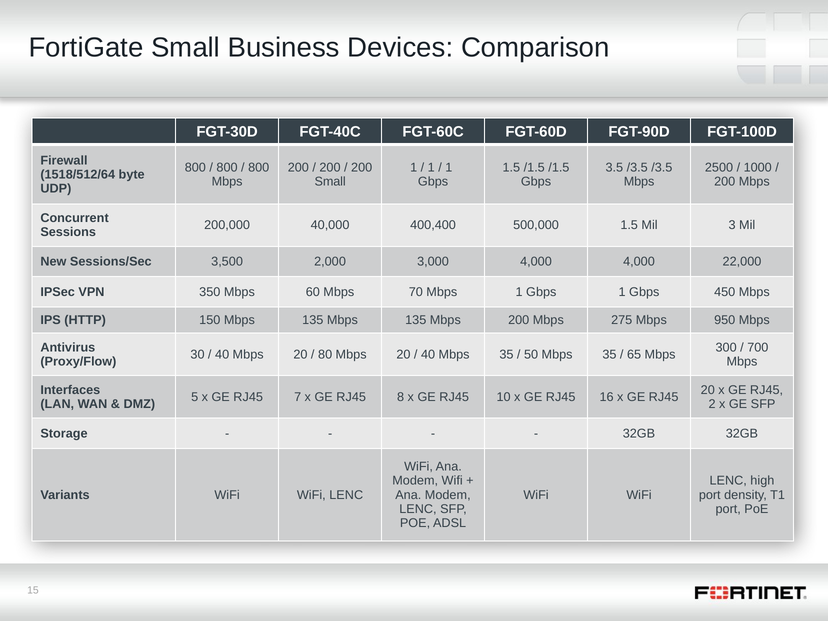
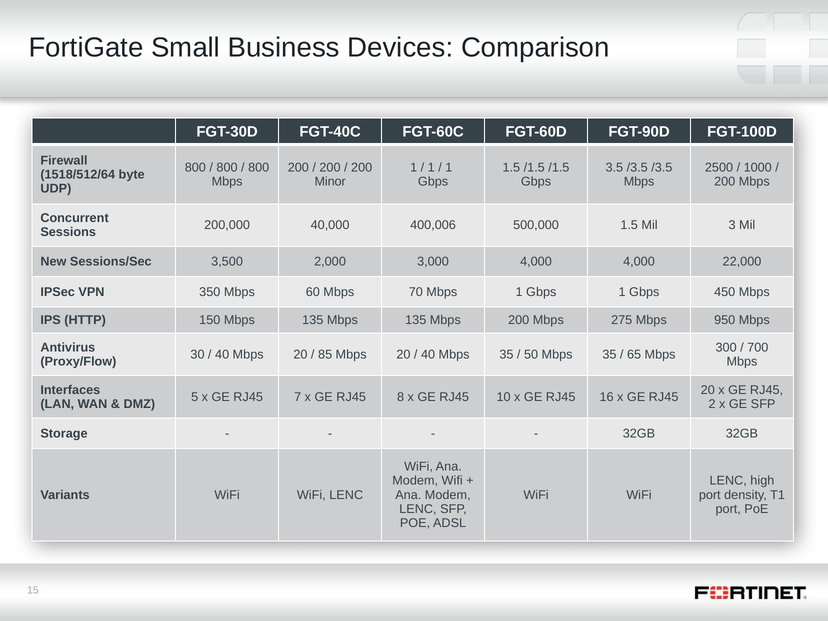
Small: Small -> Minor (330, 181)
400,400: 400,400 -> 400,006 (433, 225)
80: 80 -> 85 (325, 354)
